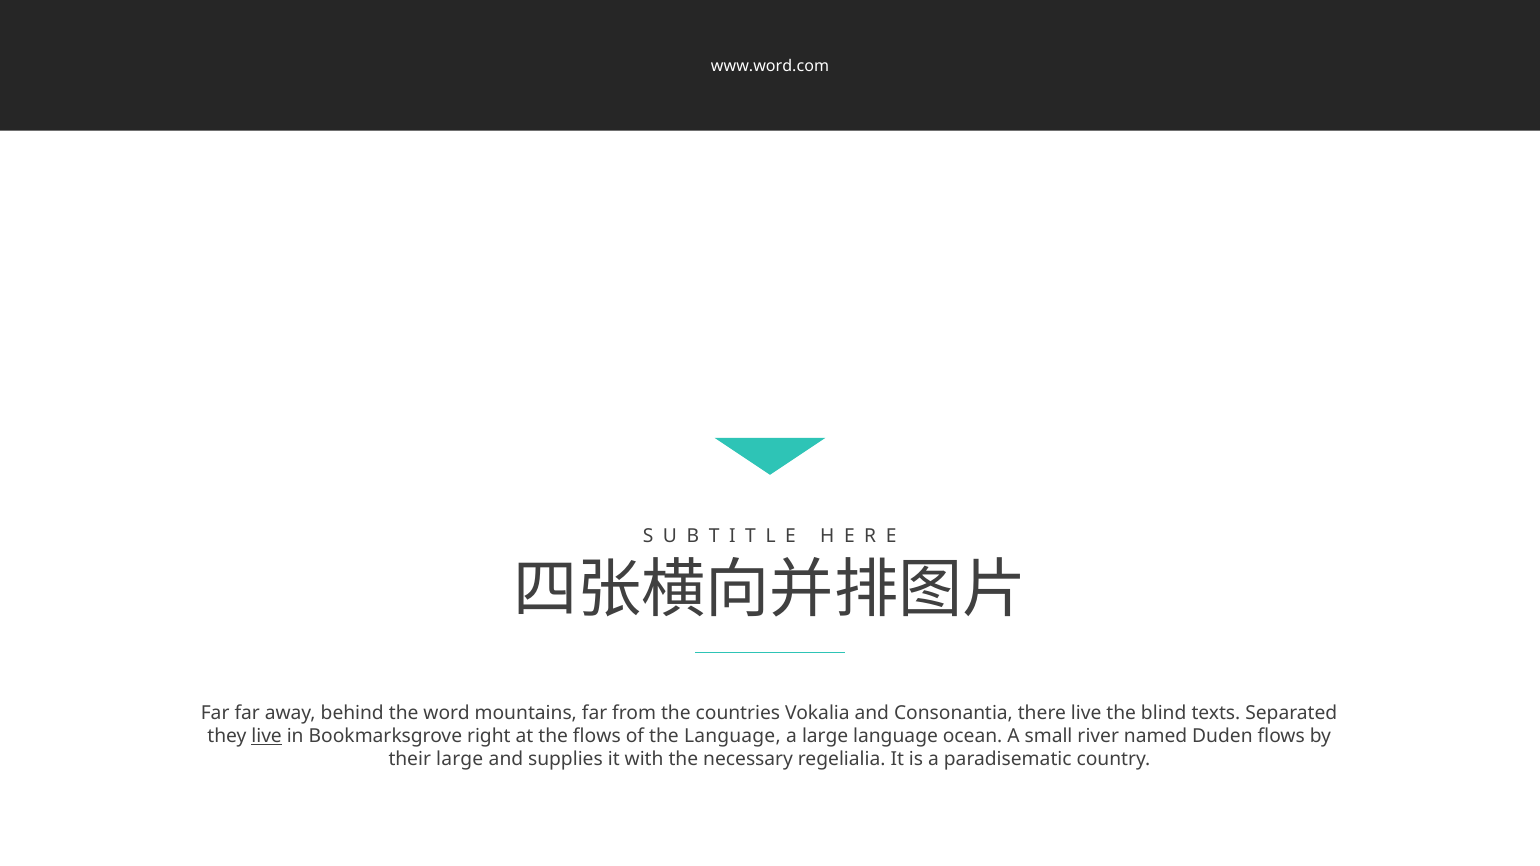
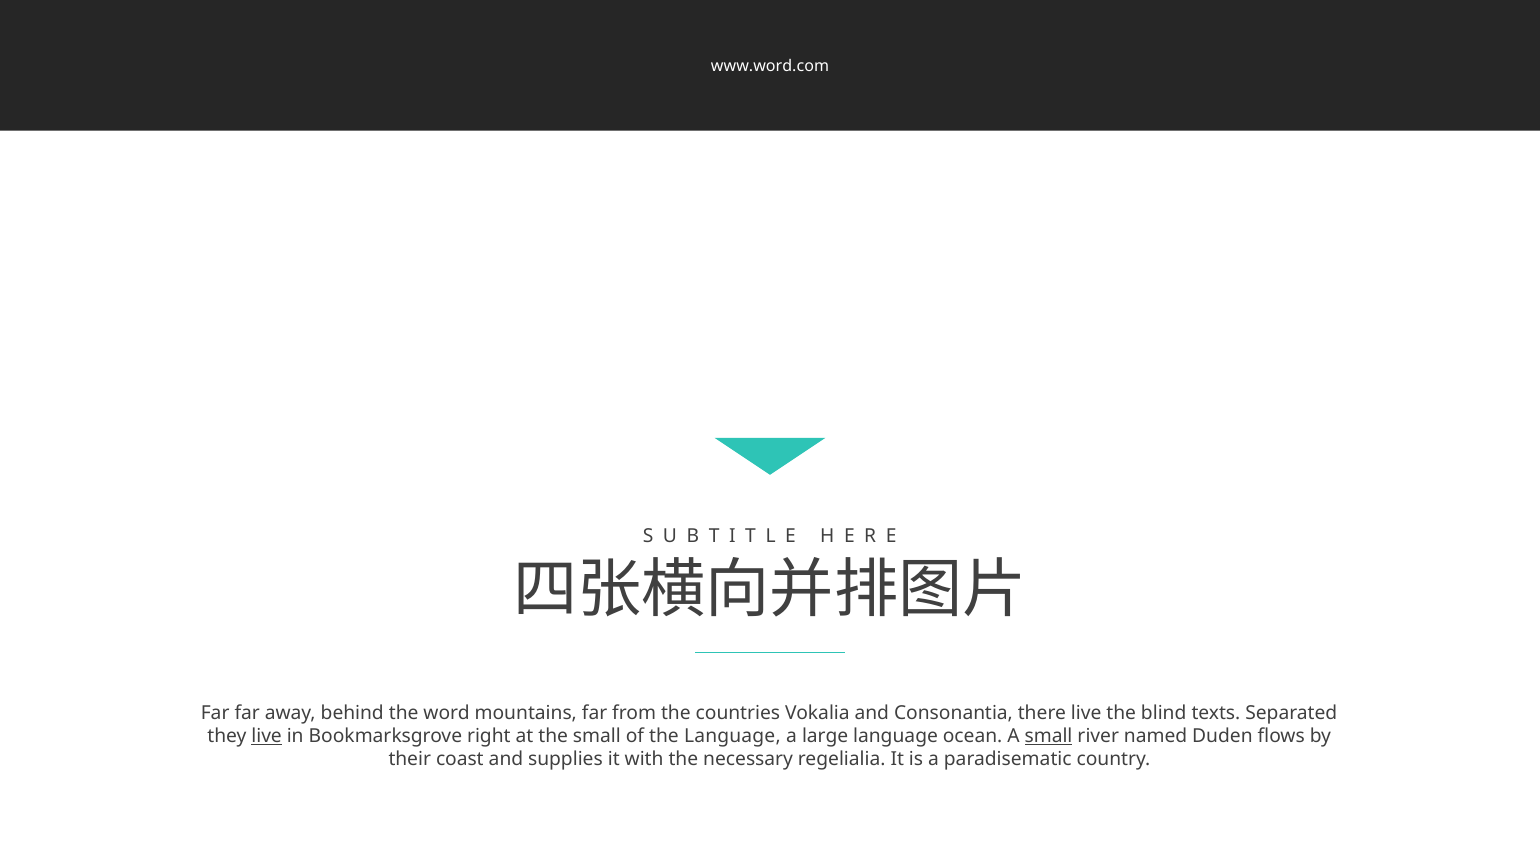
the flows: flows -> small (597, 736)
small underline: none -> present (1049, 736)
their large: large -> coast (460, 759)
